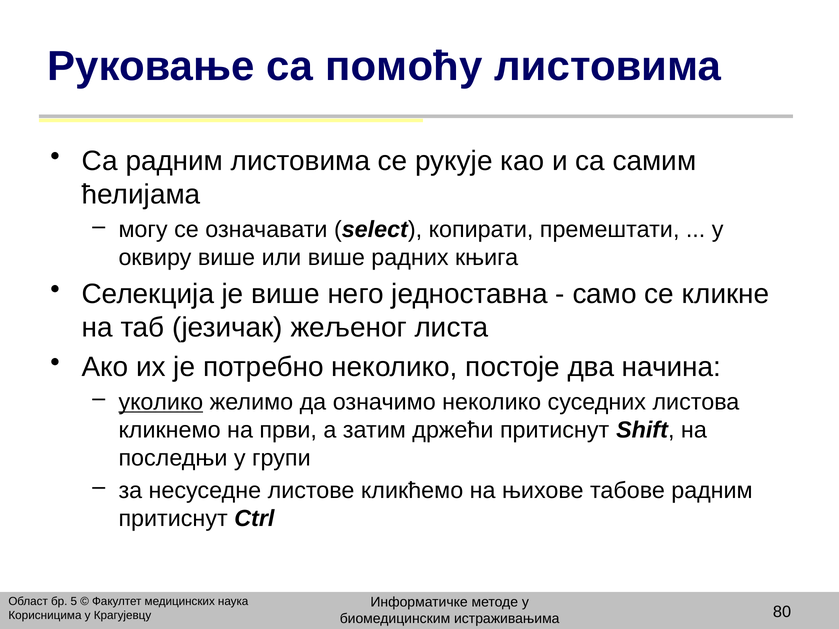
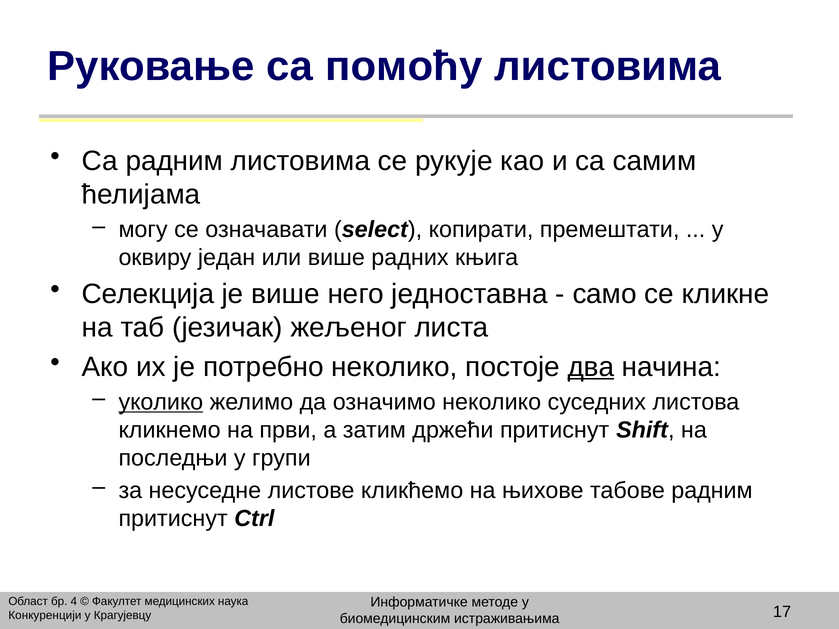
оквиру више: више -> један (227, 258)
два underline: none -> present (591, 367)
5: 5 -> 4 (74, 601)
Корисницима: Корисницима -> Конкуренцији (45, 615)
80: 80 -> 17 (782, 612)
